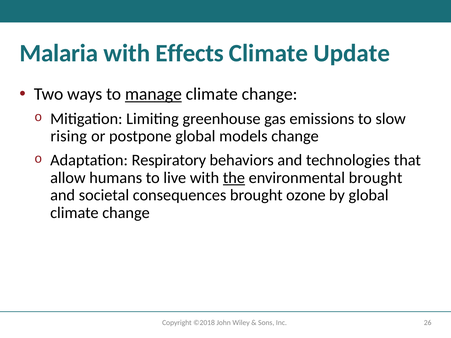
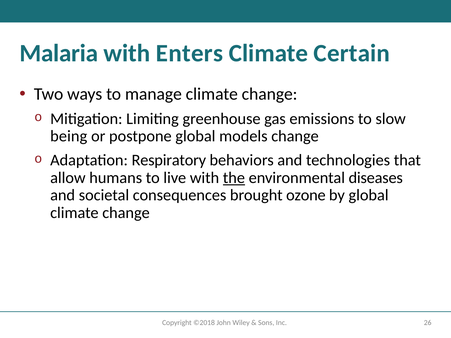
Effects: Effects -> Enters (189, 53)
Update: Update -> Certain (352, 53)
manage underline: present -> none (153, 94)
rising: rising -> being (69, 136)
environmental brought: brought -> diseases (376, 178)
